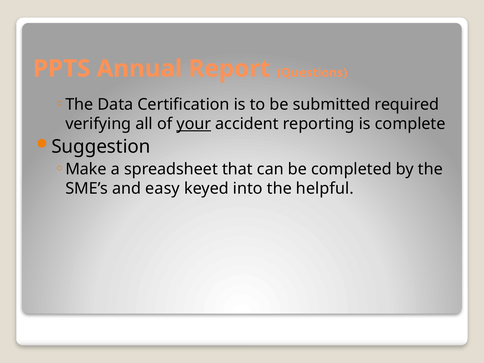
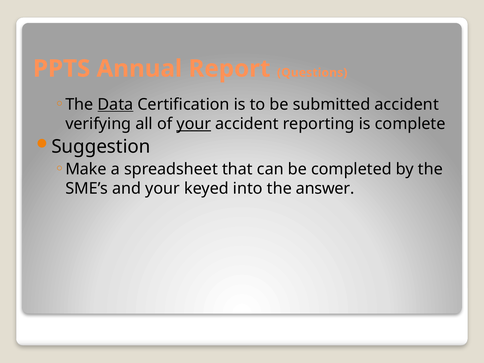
Data underline: none -> present (115, 104)
submitted required: required -> accident (407, 104)
and easy: easy -> your (163, 188)
helpful: helpful -> answer (325, 188)
